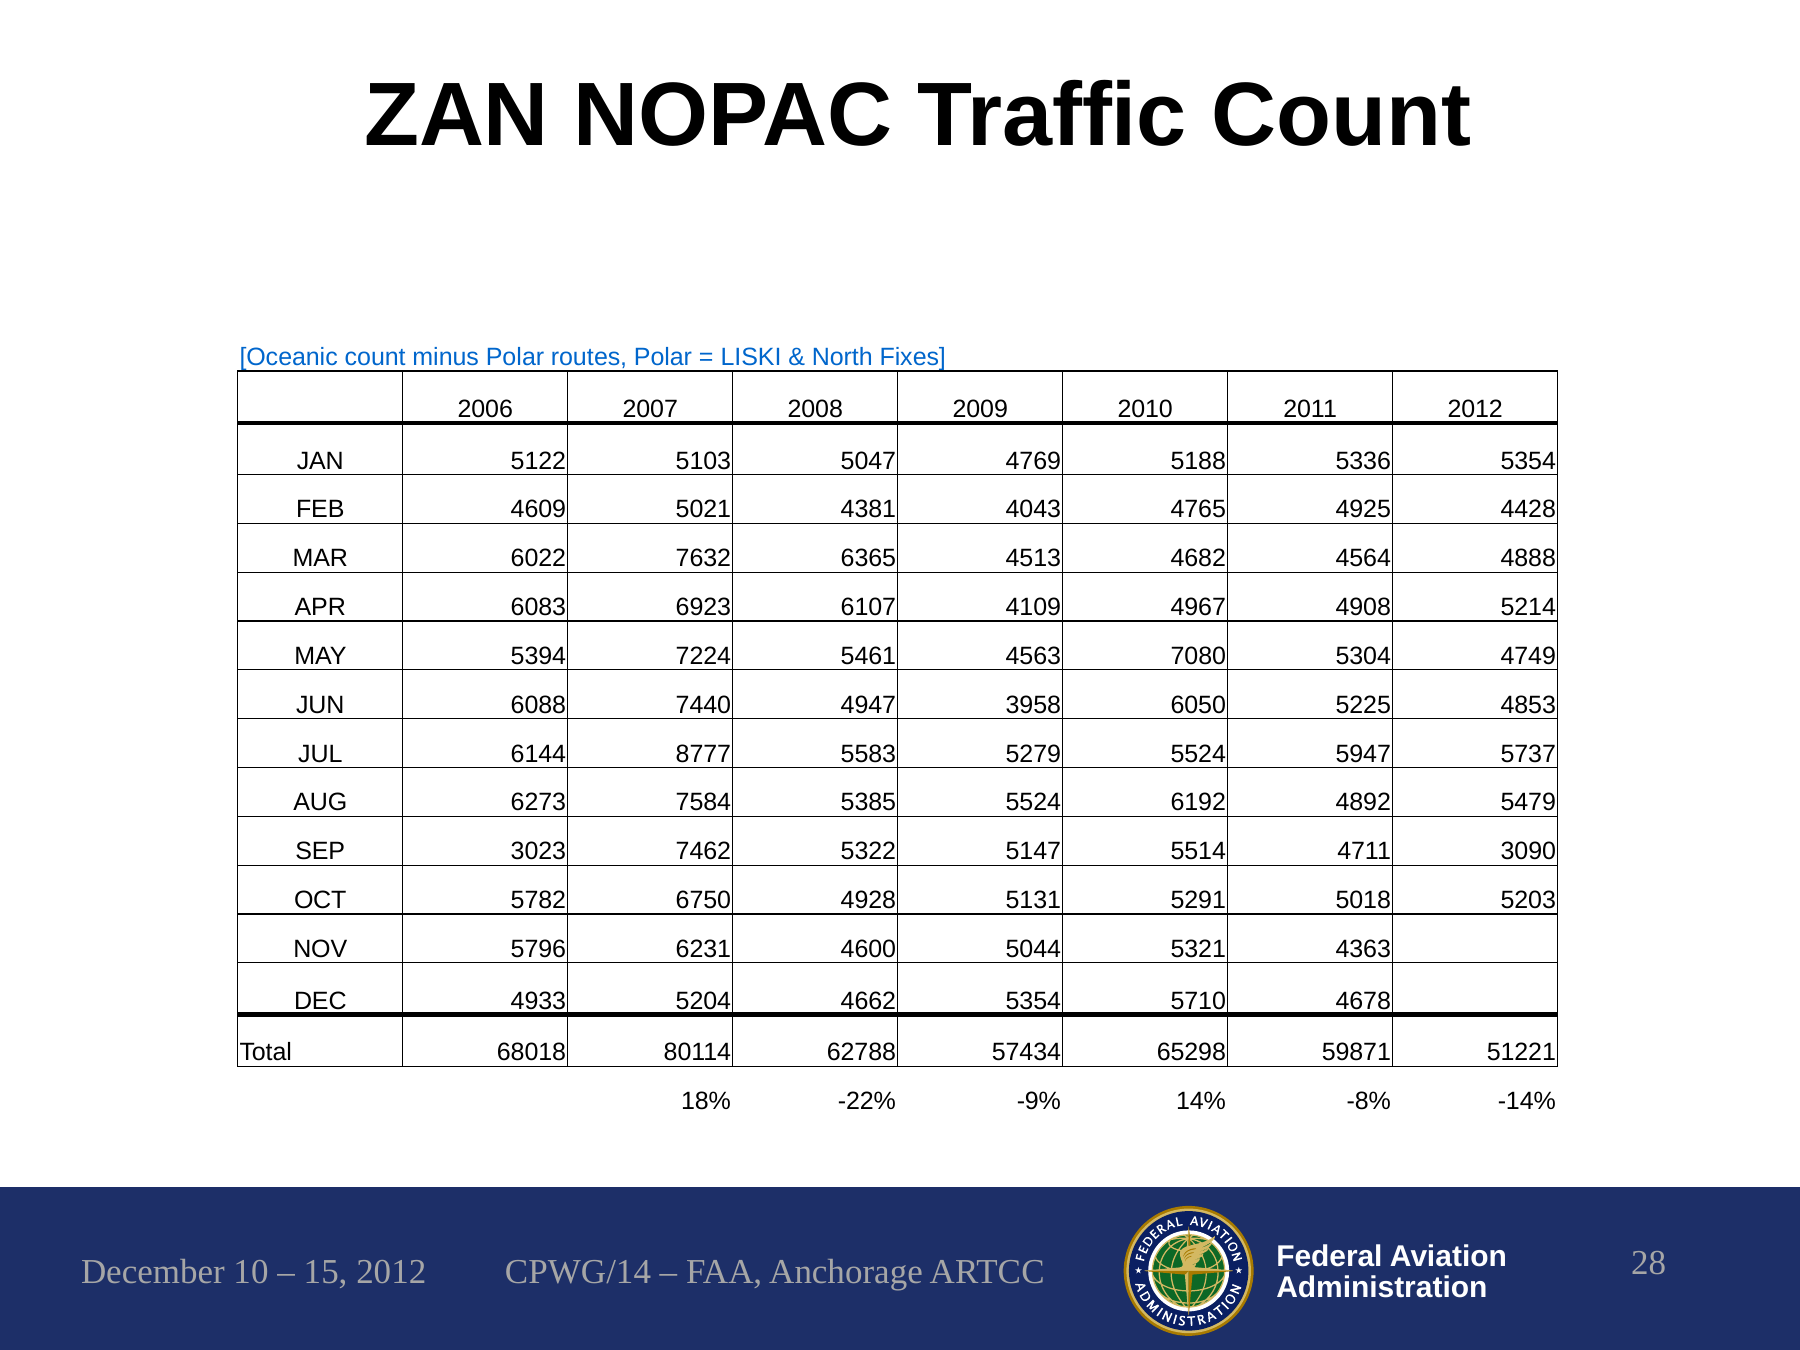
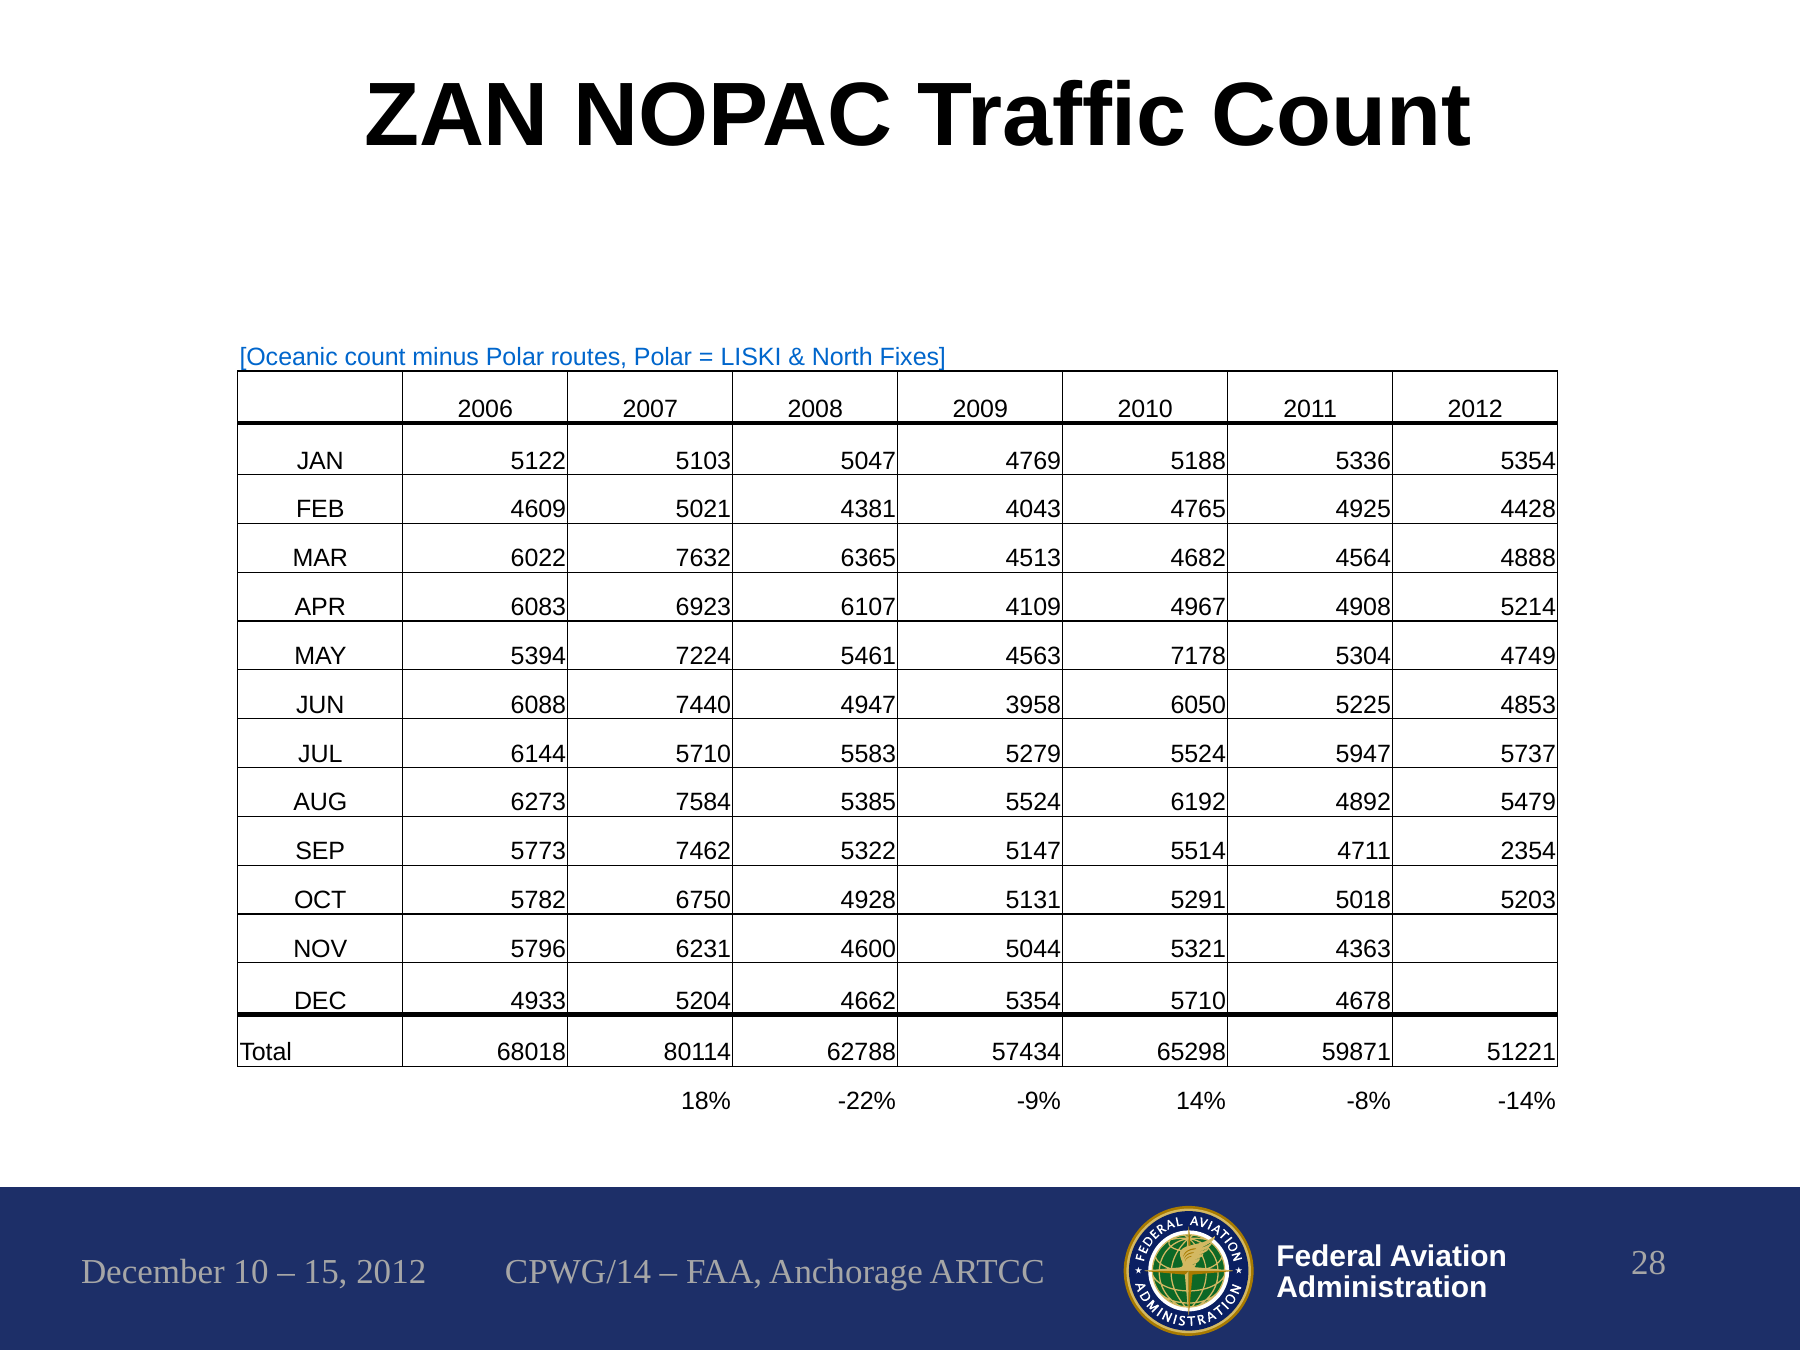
7080: 7080 -> 7178 (1198, 656)
6144 8777: 8777 -> 5710 (703, 754)
3023: 3023 -> 5773 (538, 851)
3090: 3090 -> 2354 (1528, 851)
